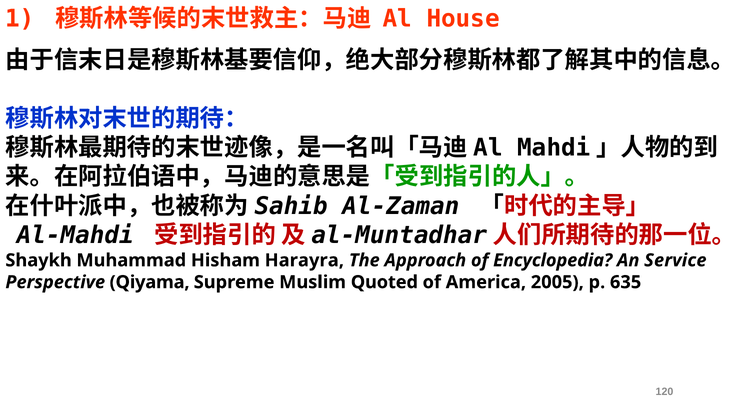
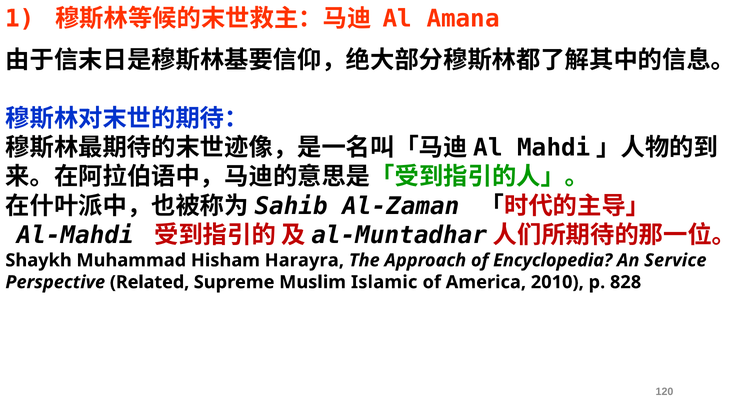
House: House -> Amana (463, 19)
Qiyama: Qiyama -> Related (150, 282)
Quoted: Quoted -> Islamic (384, 282)
2005: 2005 -> 2010 (557, 282)
635: 635 -> 828 (626, 282)
